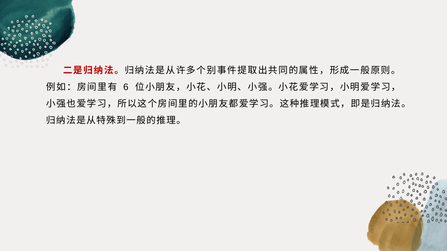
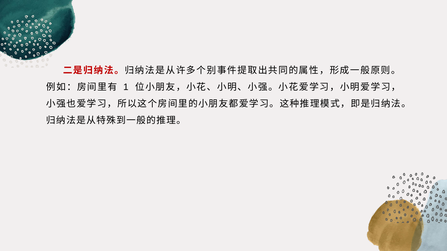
6: 6 -> 1 (126, 87)
